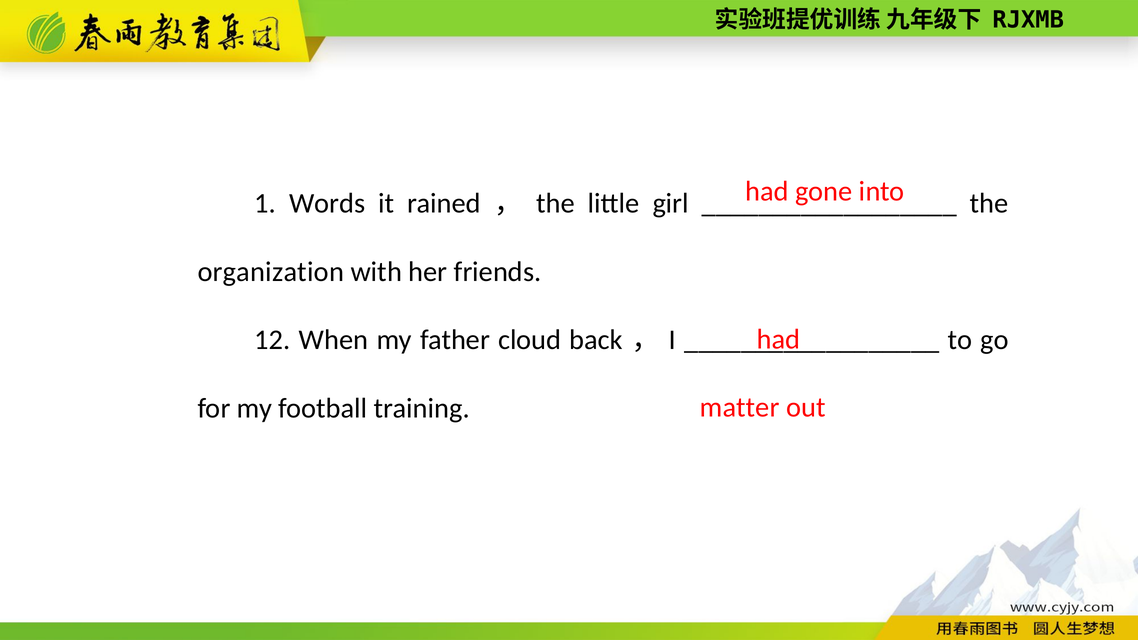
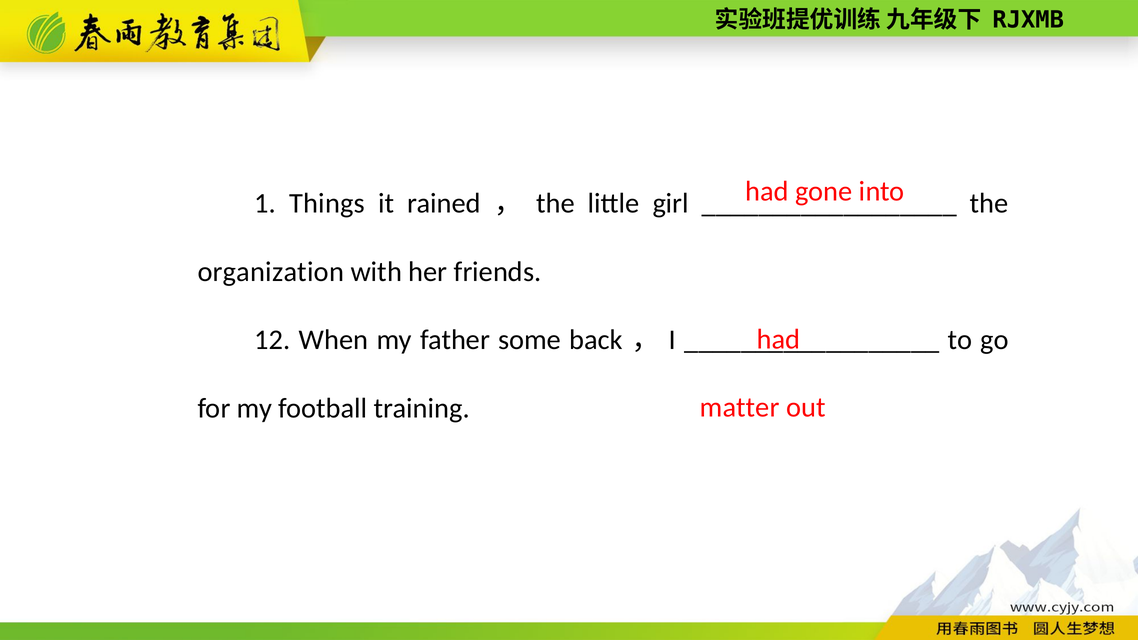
Words: Words -> Things (327, 203)
cloud: cloud -> some (530, 340)
